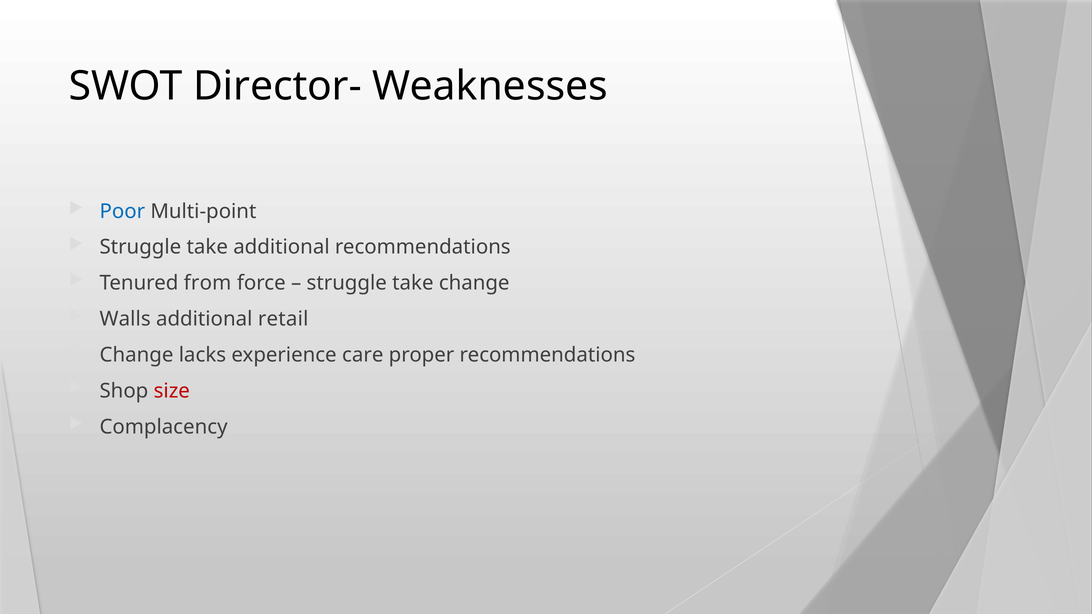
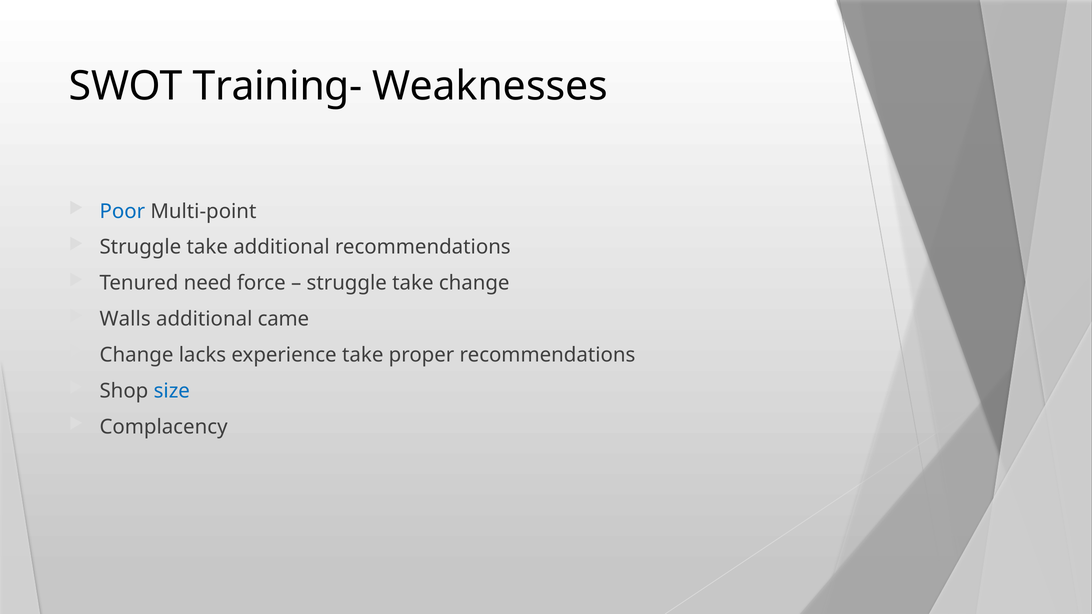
Director-: Director- -> Training- (278, 86)
from: from -> need (208, 283)
retail: retail -> came (283, 319)
experience care: care -> take (363, 355)
size colour: red -> blue (172, 391)
